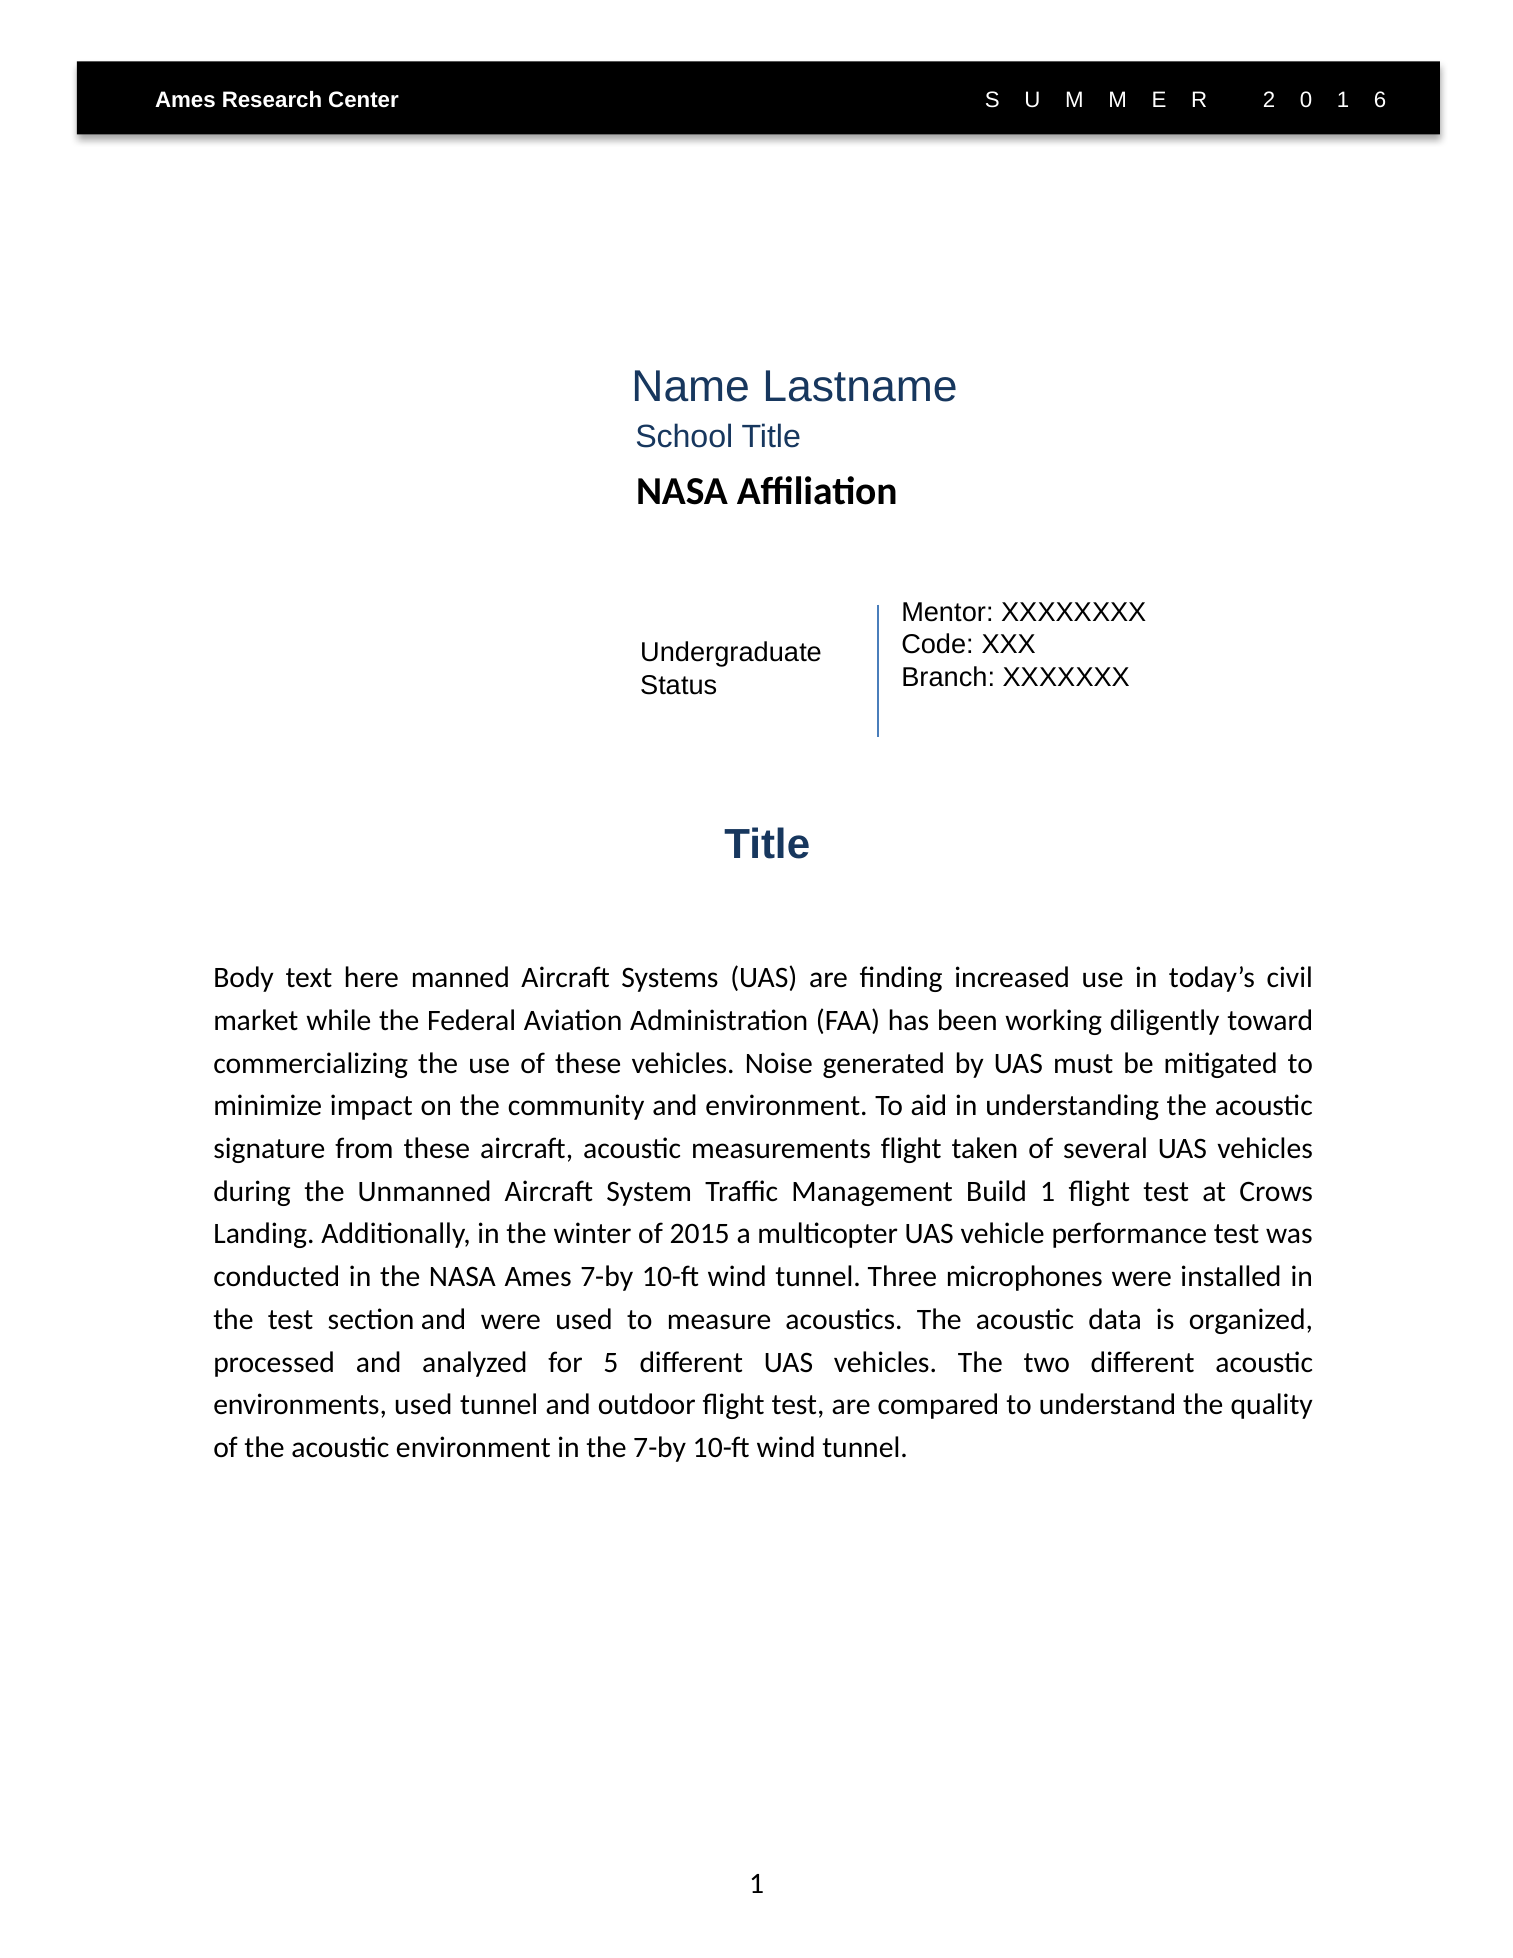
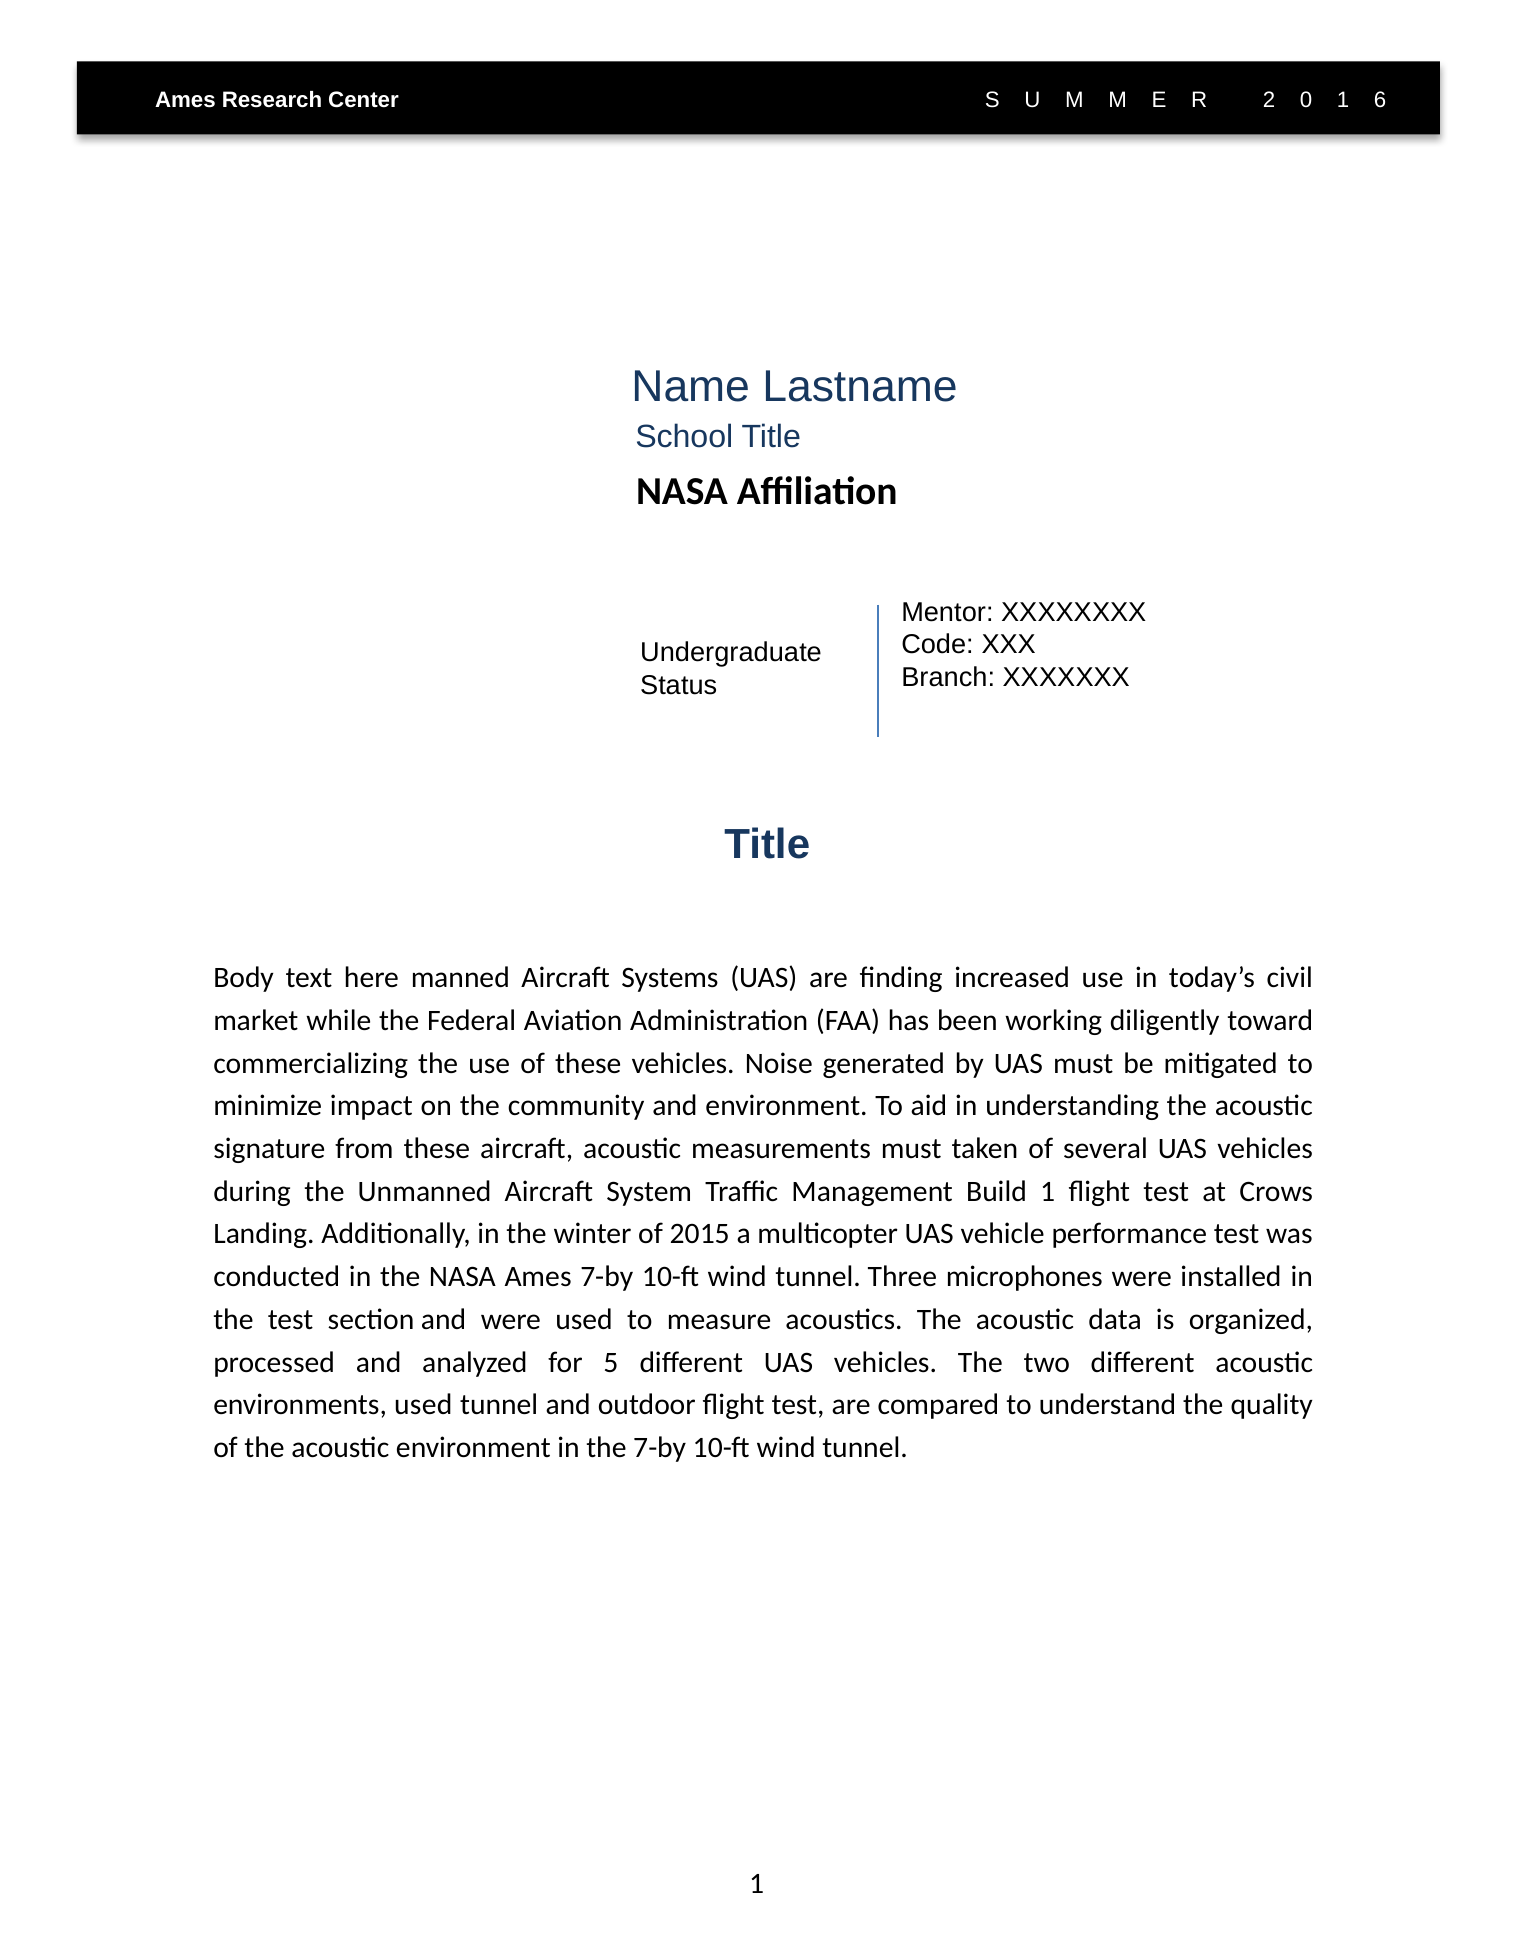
measurements flight: flight -> must (911, 1149)
